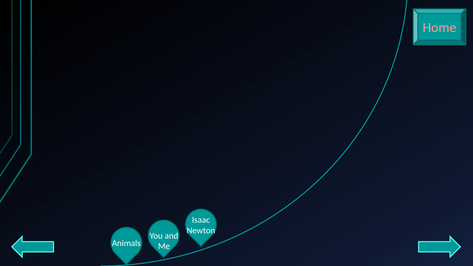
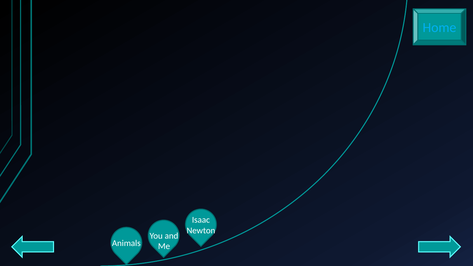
Home colour: pink -> light blue (439, 28)
